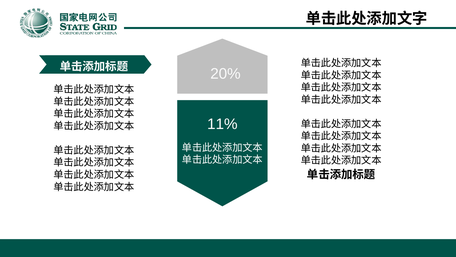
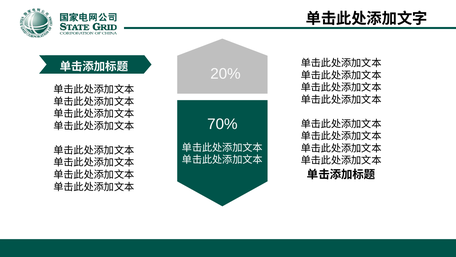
11%: 11% -> 70% (222, 124)
